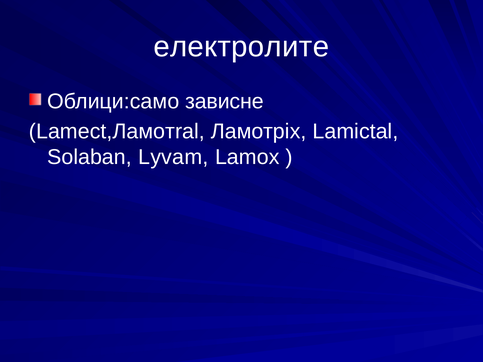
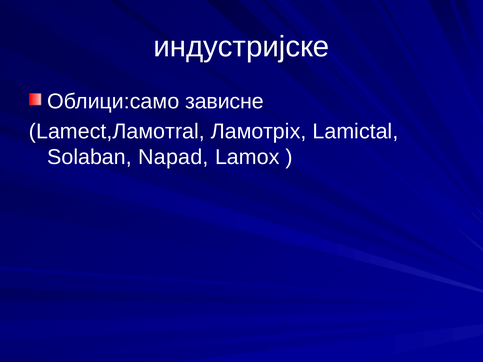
електролите: електролите -> индустријске (241, 47)
Lyvam: Lyvam -> Napad (173, 157)
